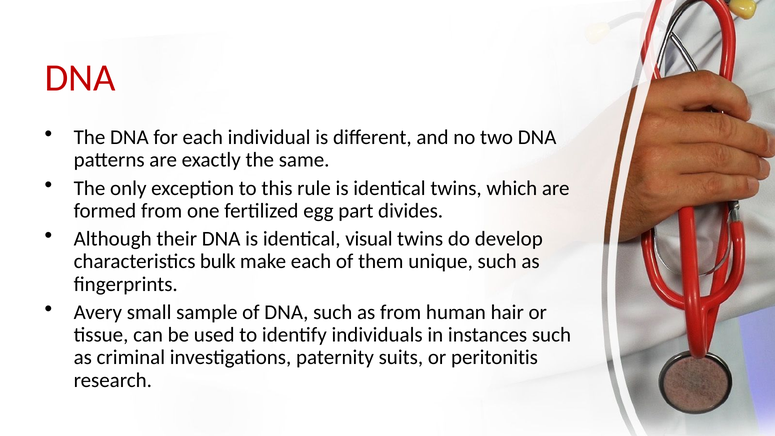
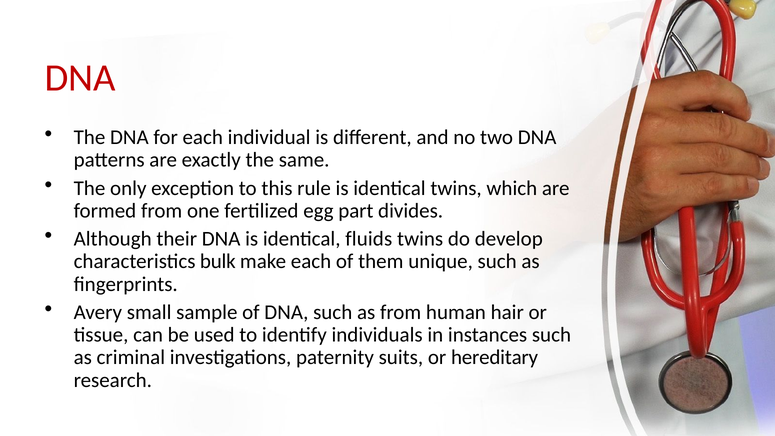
visual: visual -> fluids (369, 239)
peritonitis: peritonitis -> hereditary (495, 357)
